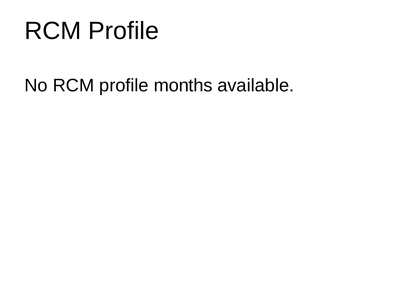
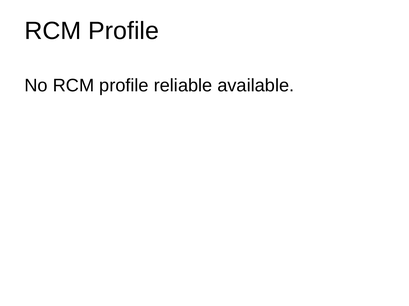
months: months -> reliable (183, 86)
